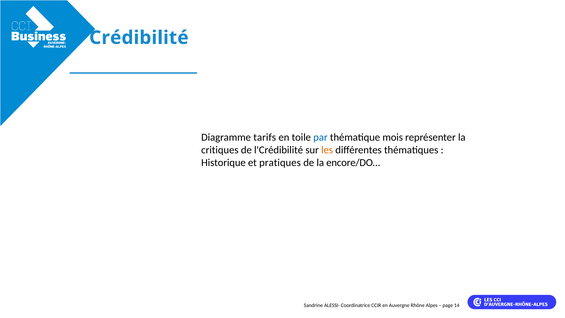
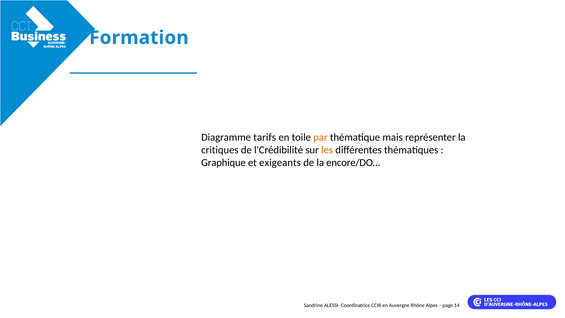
Crédibilité: Crédibilité -> Formation (139, 38)
par colour: blue -> orange (320, 137)
mois: mois -> mais (393, 137)
Historique: Historique -> Graphique (224, 163)
pratiques: pratiques -> exigeants (280, 163)
